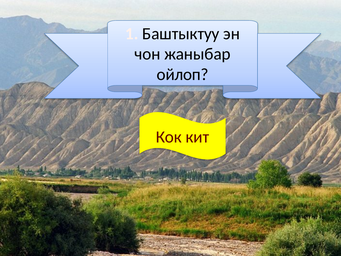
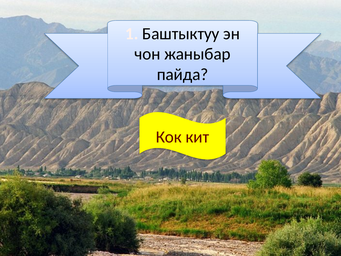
ойлоп: ойлоп -> пайда (183, 75)
